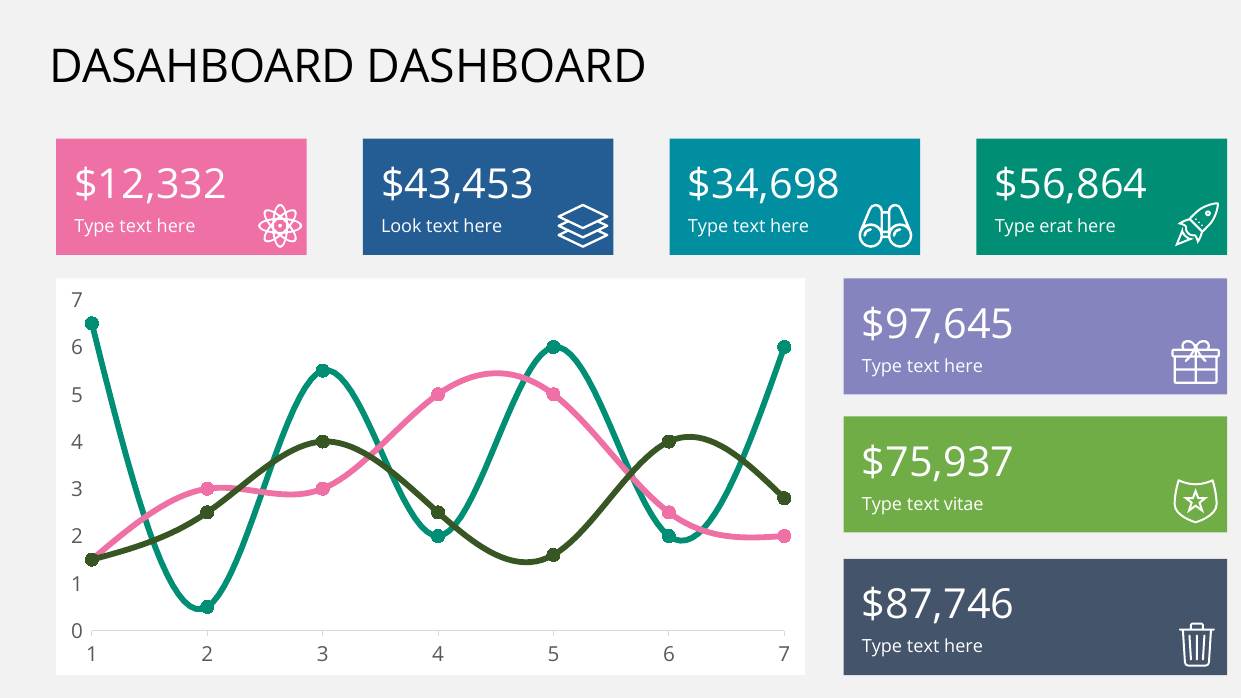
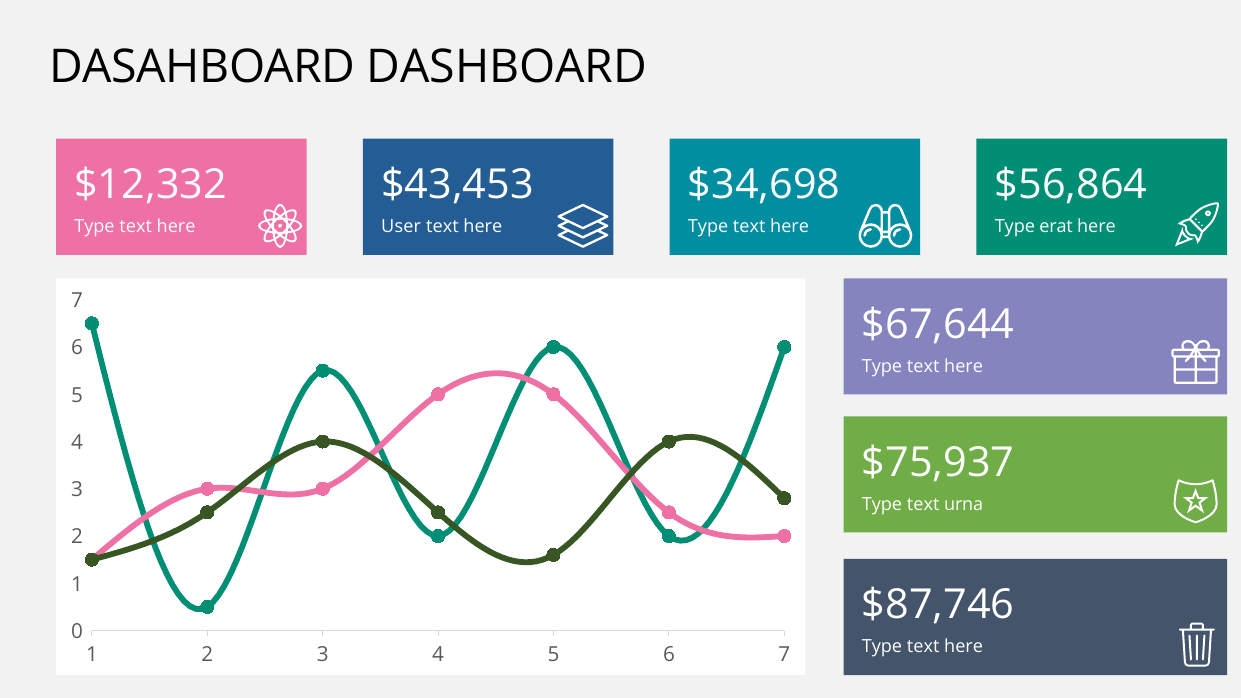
Look: Look -> User (401, 227)
$97,645: $97,645 -> $67,644 (938, 325)
vitae: vitae -> urna (964, 504)
